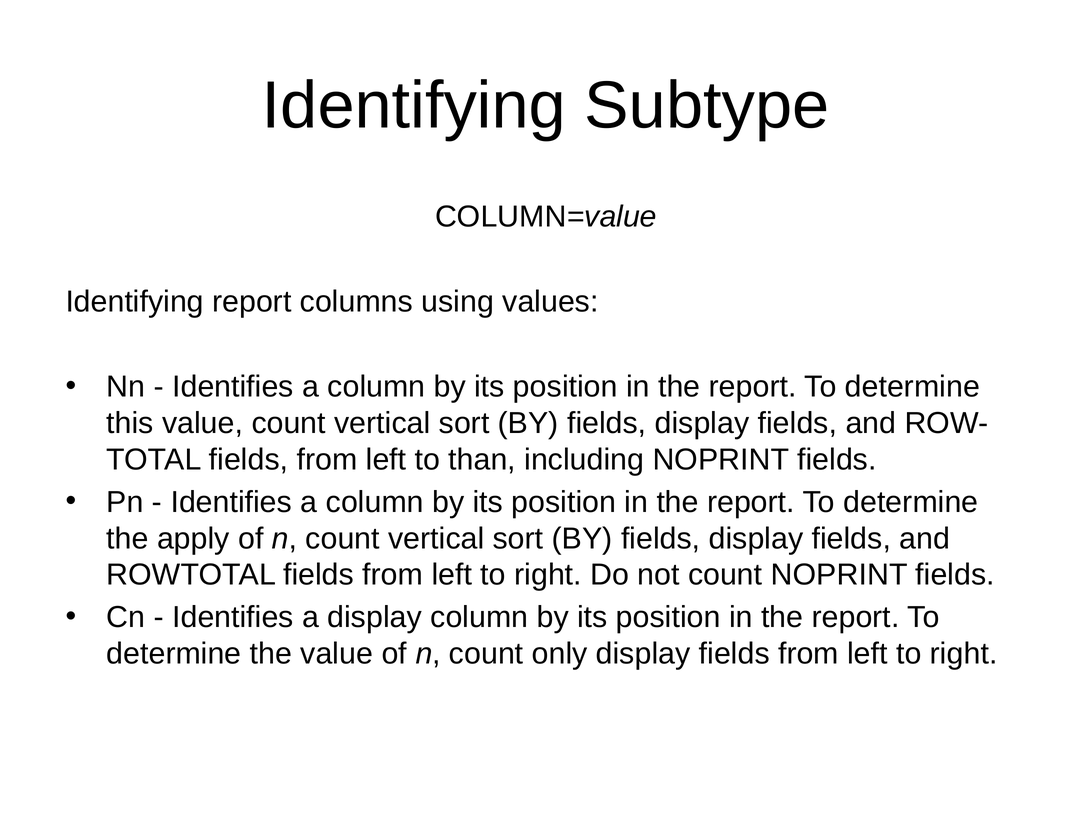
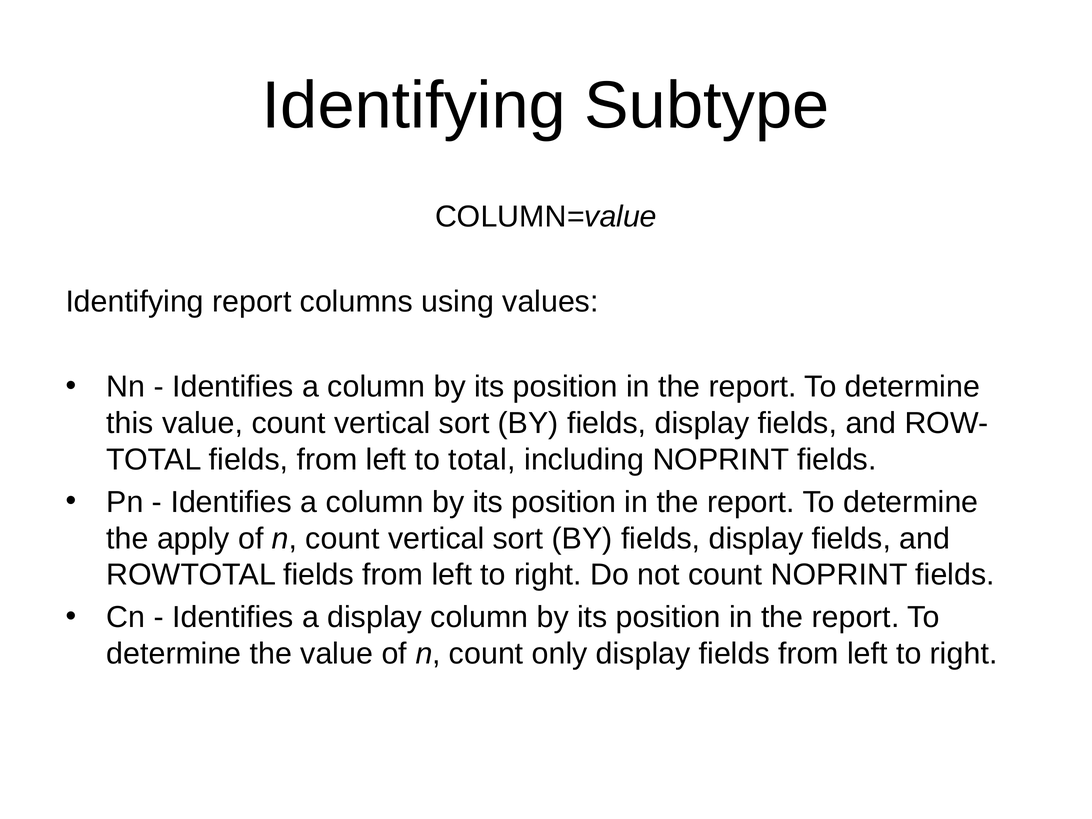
to than: than -> total (482, 460)
